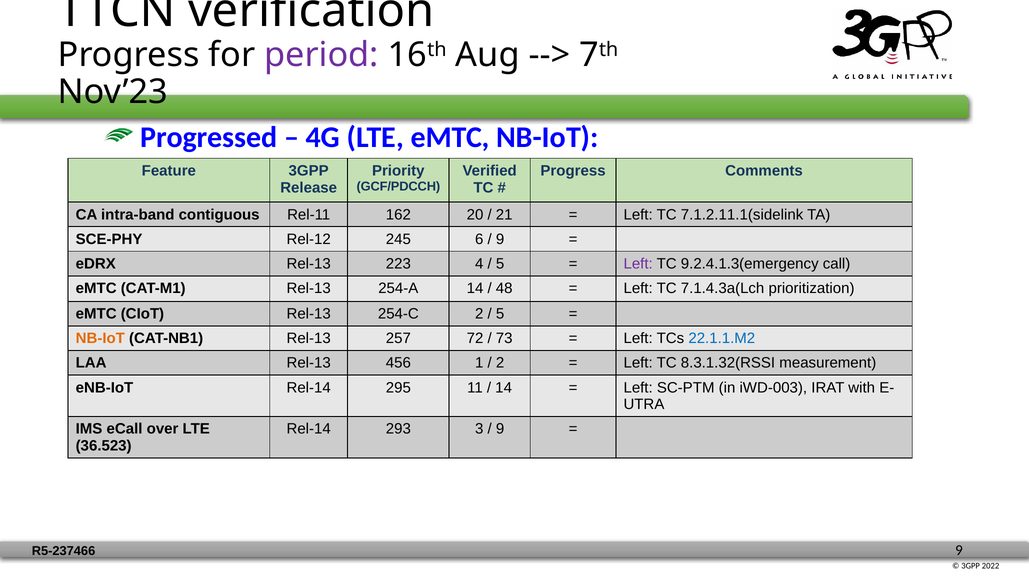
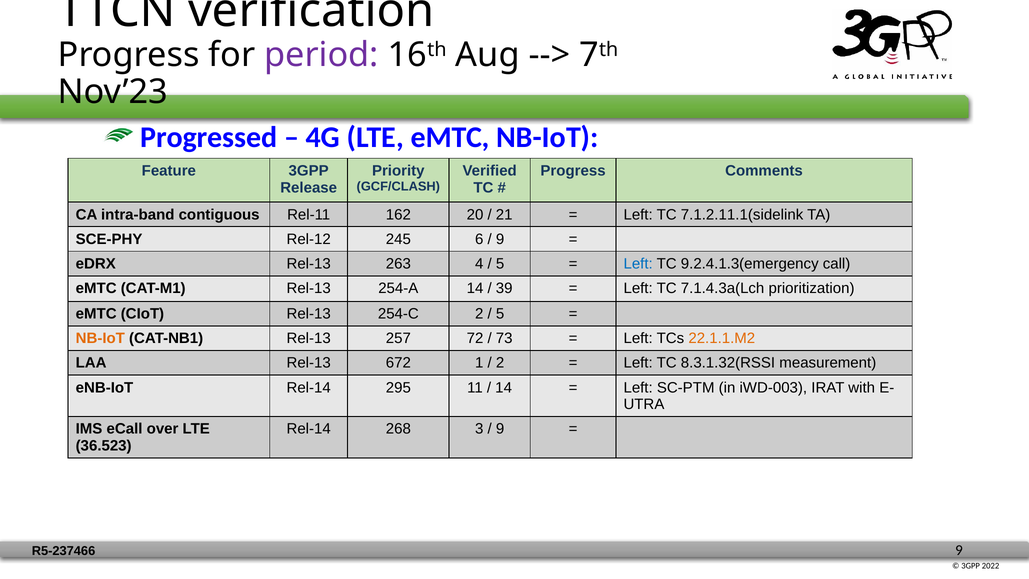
GCF/PDCCH: GCF/PDCCH -> GCF/CLASH (398, 186)
223: 223 -> 263 (398, 264)
Left colour: purple -> blue (638, 264)
48: 48 -> 39 (504, 288)
22.1.1.M2 colour: blue -> orange (722, 338)
456: 456 -> 672 (398, 363)
293: 293 -> 268 (398, 429)
